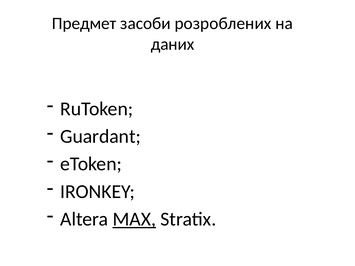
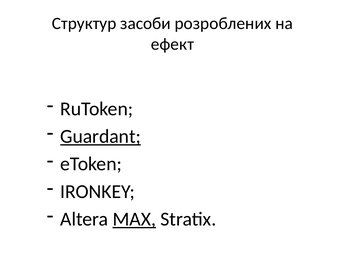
Предмет: Предмет -> Структур (84, 23)
даних: даних -> ефект (172, 44)
Guardant underline: none -> present (101, 137)
